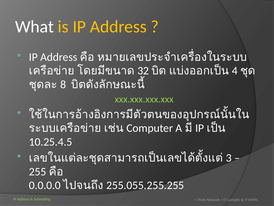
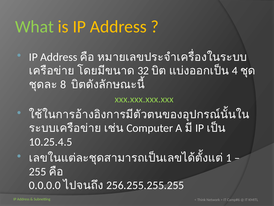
What colour: white -> light green (34, 27)
3: 3 -> 1 (229, 158)
255.055.255.255: 255.055.255.255 -> 256.255.255.255 (145, 185)
